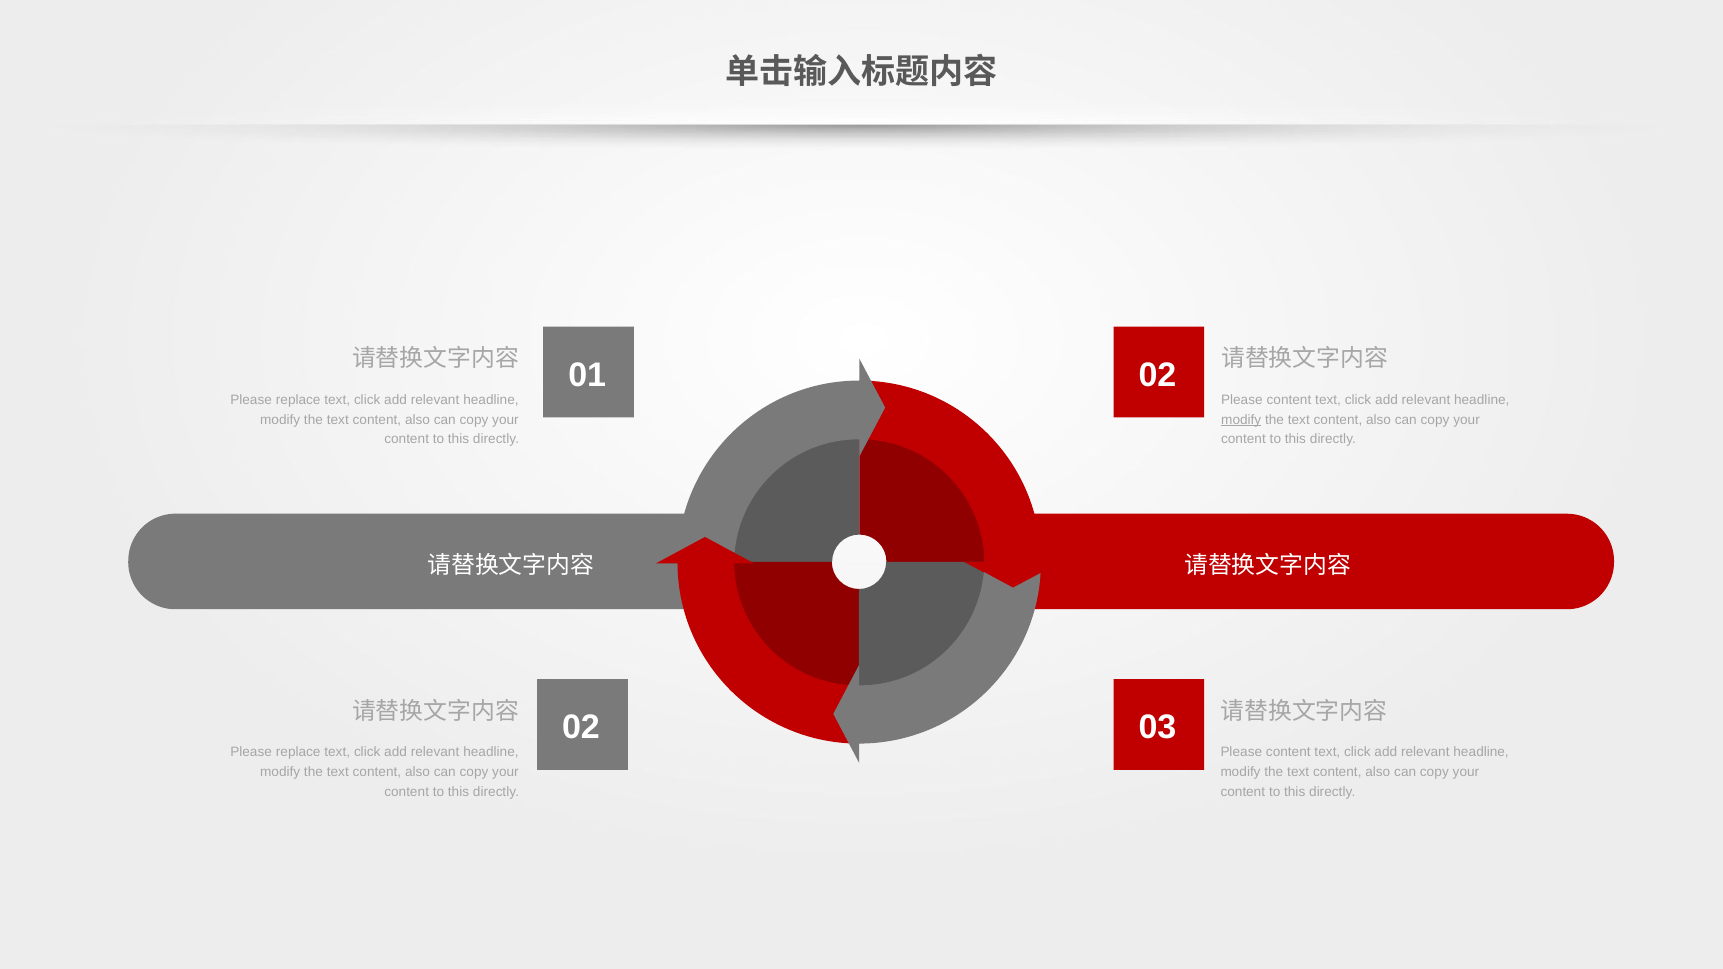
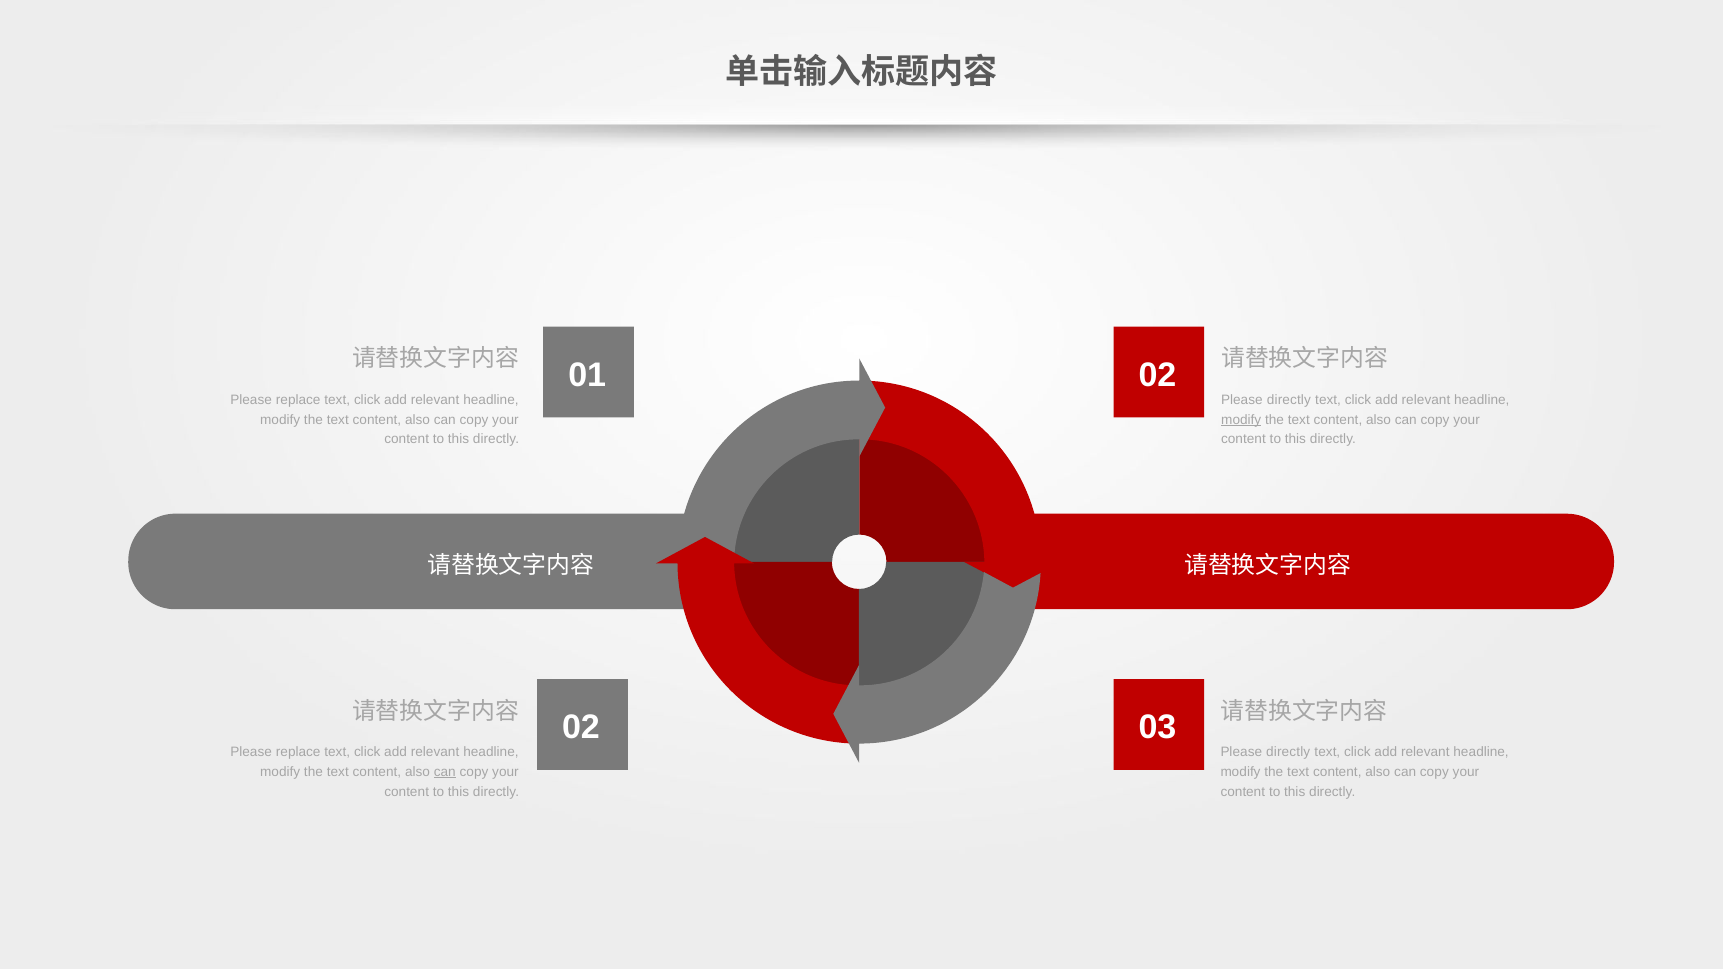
content: content -> directly (1289, 400)
content: content -> directly (1288, 753)
can underline: none -> present (445, 772)
